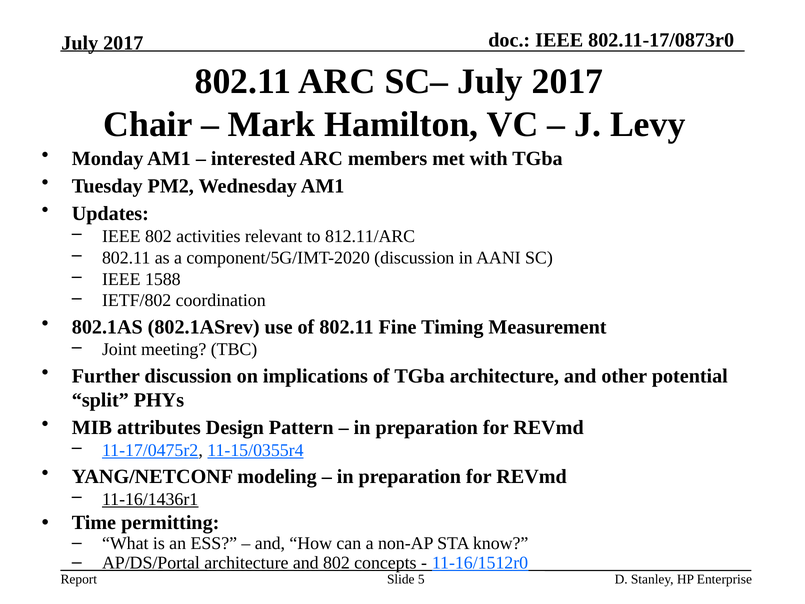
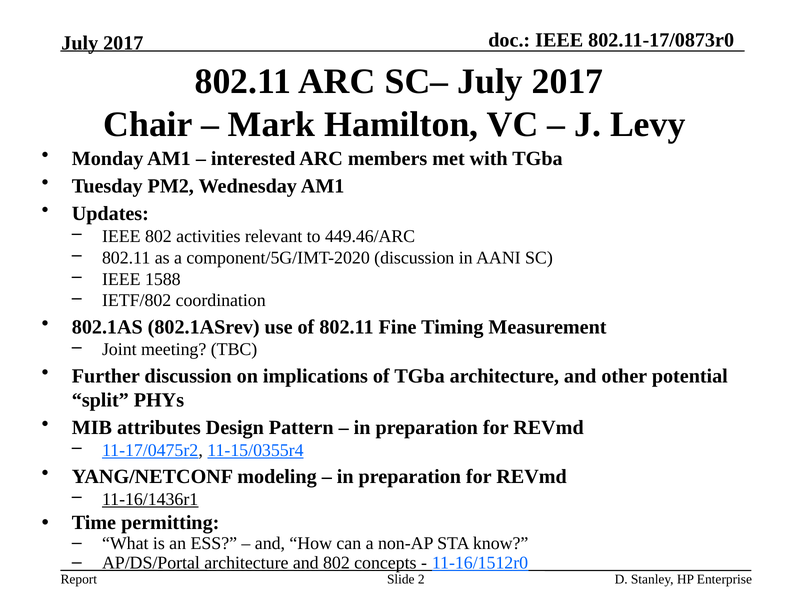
812.11/ARC: 812.11/ARC -> 449.46/ARC (370, 236)
5: 5 -> 2 (421, 579)
